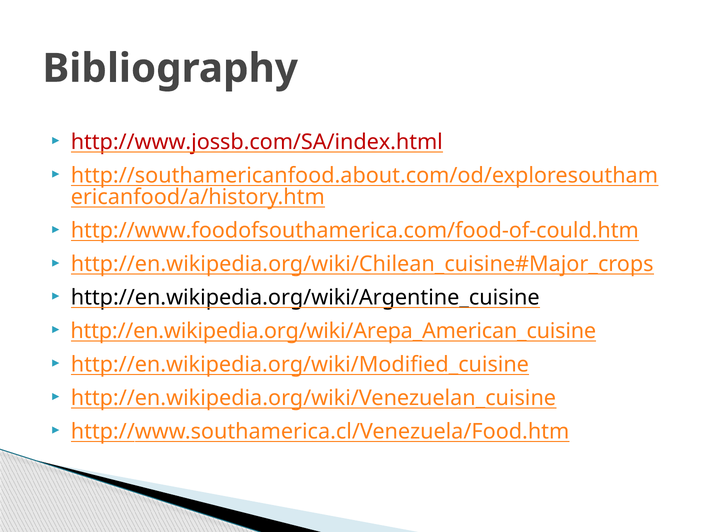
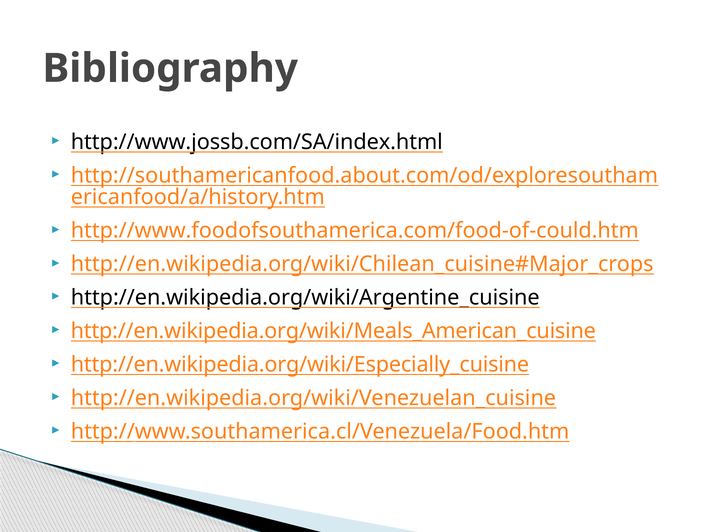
http://www.jossb.com/SA/index.html colour: red -> black (257, 142)
http://en.wikipedia.org/wiki/Arepa_American_cuisine: http://en.wikipedia.org/wiki/Arepa_American_cuisine -> http://en.wikipedia.org/wiki/Meals_American_cuisine (333, 331)
http://en.wikipedia.org/wiki/Modified_cuisine: http://en.wikipedia.org/wiki/Modified_cuisine -> http://en.wikipedia.org/wiki/Especially_cuisine (300, 365)
